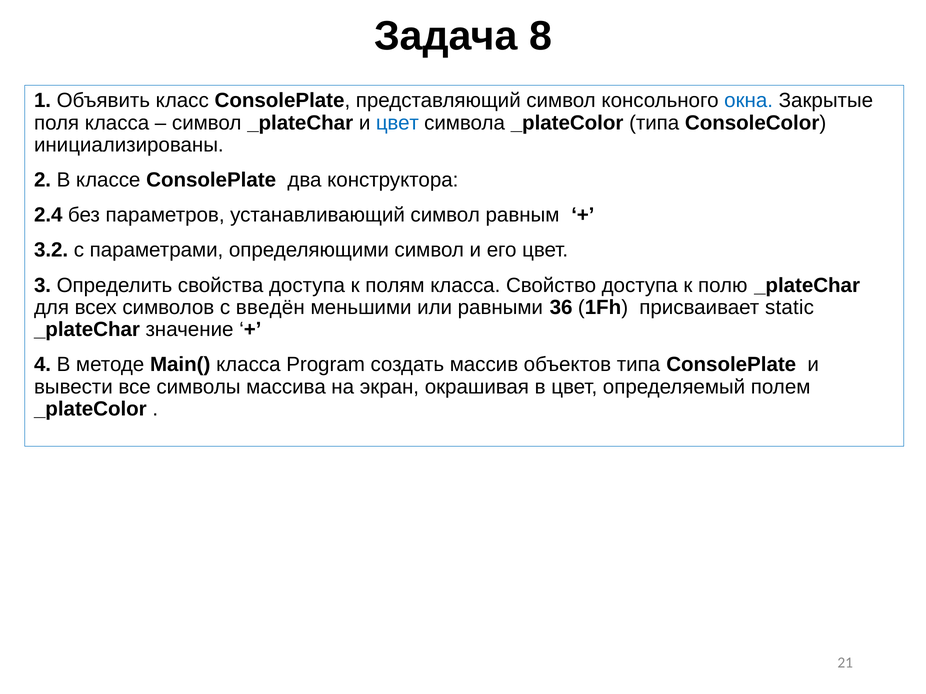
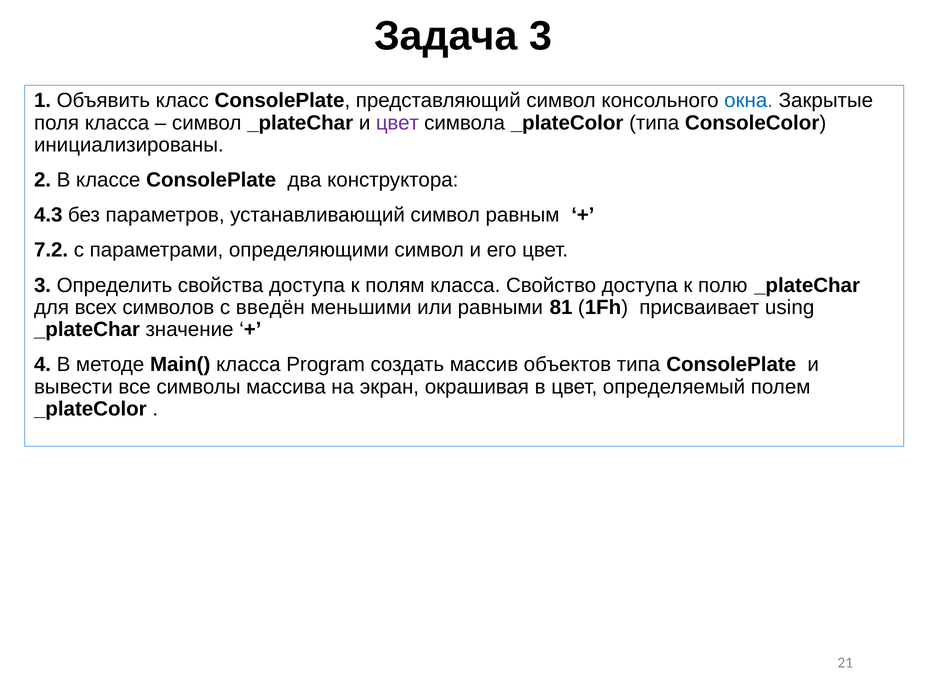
Задача 8: 8 -> 3 (540, 36)
цвет colour: blue -> purple (397, 123)
2.4: 2.4 -> 4.3 (48, 215)
3.2: 3.2 -> 7.2 (51, 250)
36: 36 -> 81 (561, 308)
static: static -> using (790, 308)
